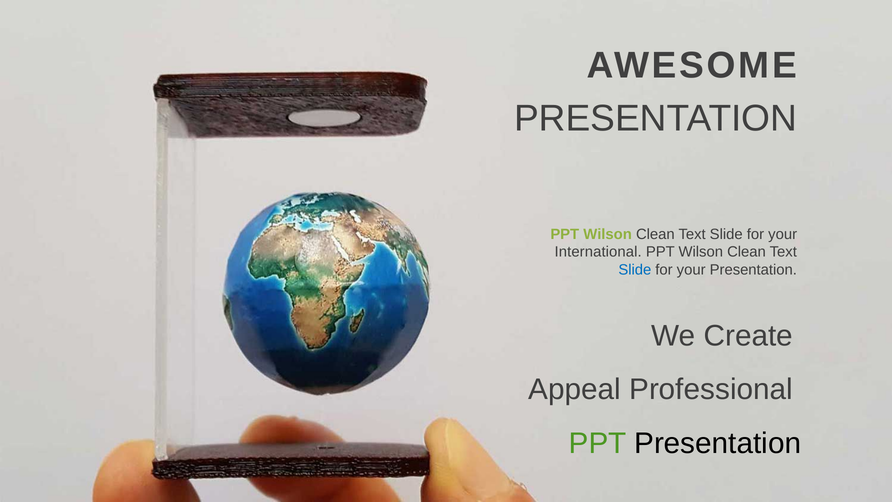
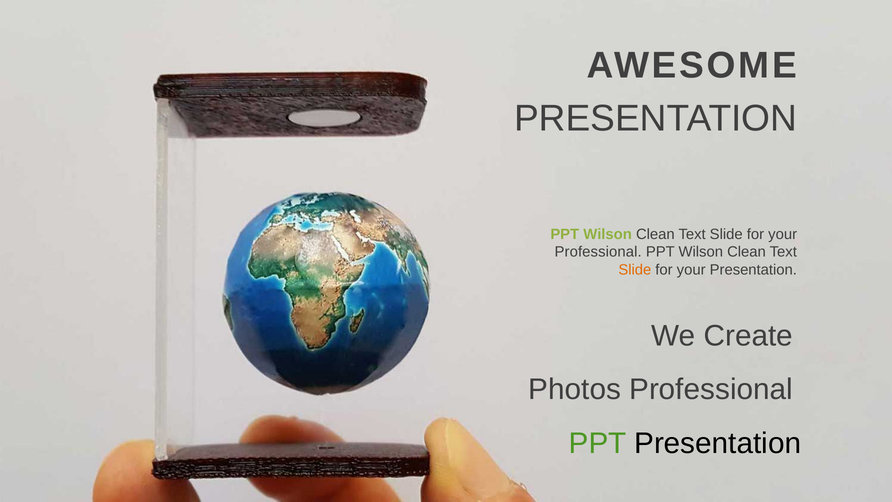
International: International -> Professional (598, 252)
Slide colour: blue -> orange (635, 270)
Appeal: Appeal -> Photos (575, 389)
